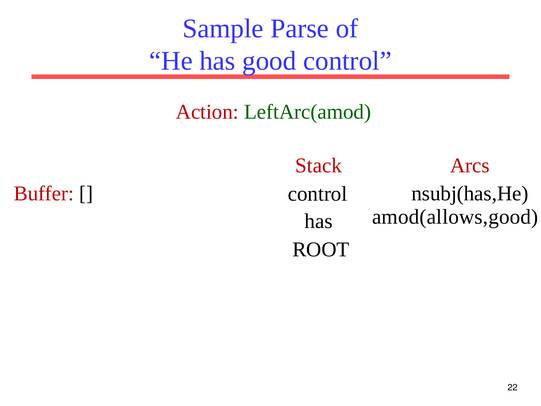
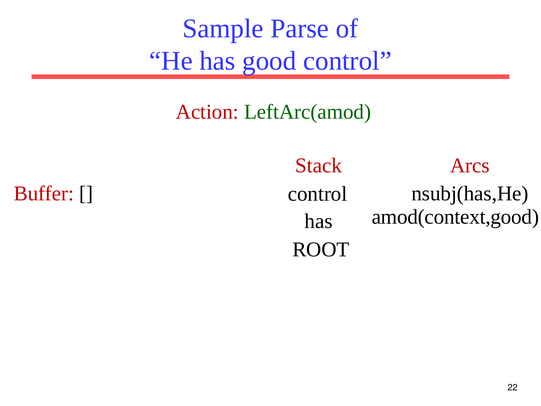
amod(allows,good: amod(allows,good -> amod(context,good (455, 217)
